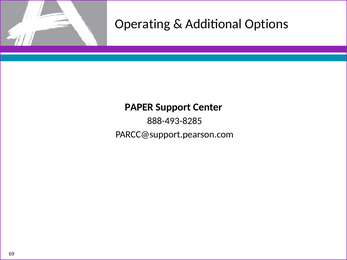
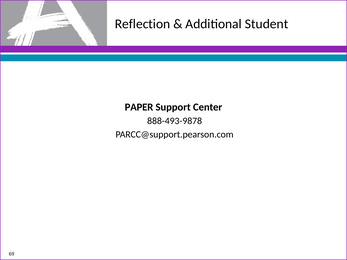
Operating: Operating -> Reflection (143, 24)
Options: Options -> Student (267, 24)
888-493-8285: 888-493-8285 -> 888-493-9878 (175, 121)
